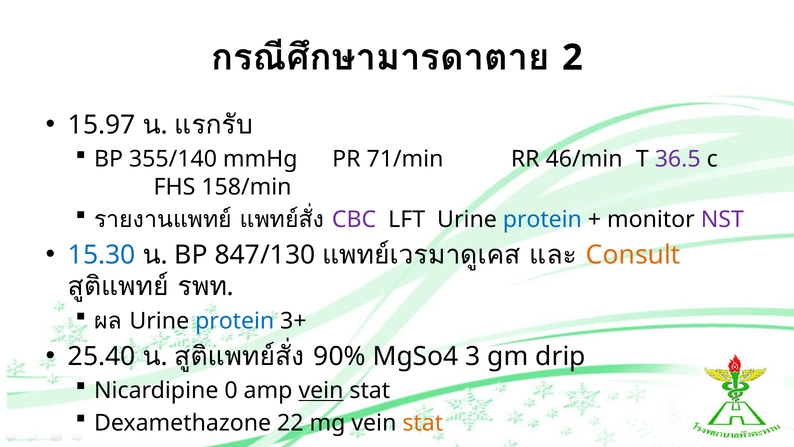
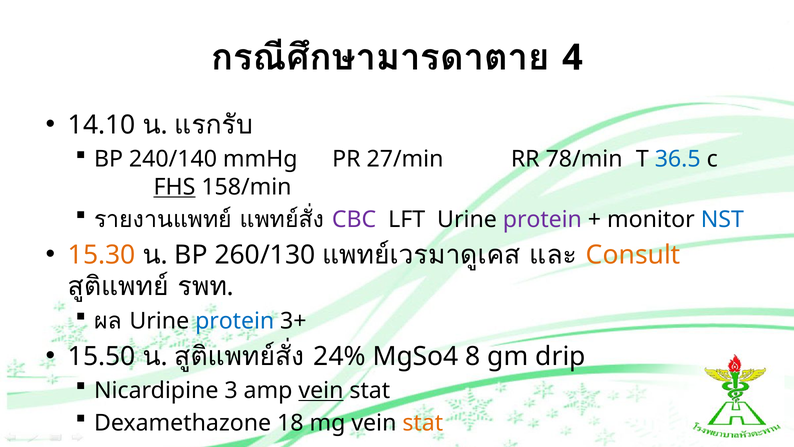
2: 2 -> 4 (572, 58)
15.97: 15.97 -> 14.10 (102, 125)
355/140: 355/140 -> 240/140 (173, 159)
71/min: 71/min -> 27/min (405, 159)
46/min: 46/min -> 78/min (584, 159)
36.5 colour: purple -> blue (678, 159)
FHS underline: none -> present (174, 187)
protein colour: blue -> purple (542, 219)
NST colour: purple -> blue (722, 219)
15.30 colour: blue -> orange (102, 255)
847/130: 847/130 -> 260/130 (265, 255)
25.40: 25.40 -> 15.50 (102, 356)
90%: 90% -> 24% (340, 356)
3: 3 -> 8 (473, 356)
0: 0 -> 3 (231, 390)
22: 22 -> 18 (290, 423)
